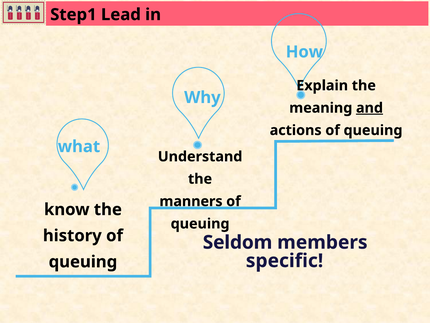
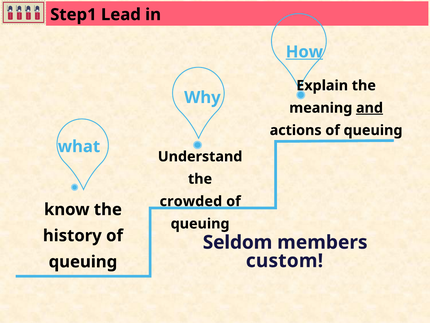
How underline: none -> present (304, 52)
manners: manners -> crowded (191, 201)
specific: specific -> custom (284, 260)
